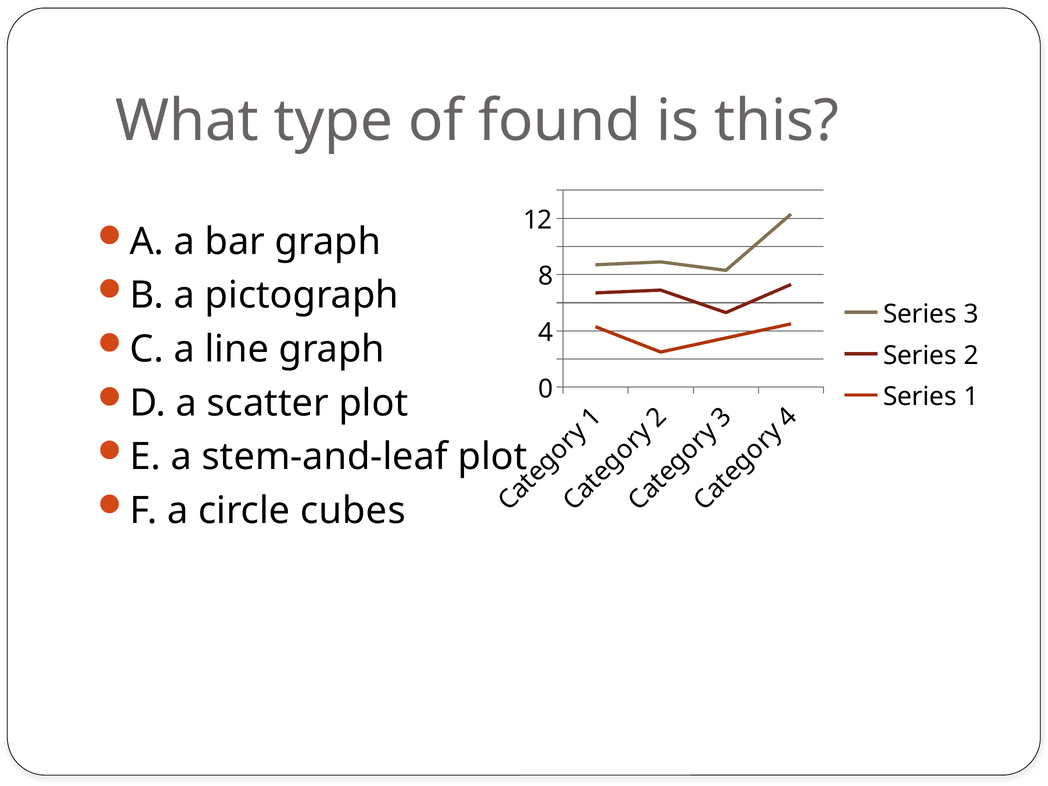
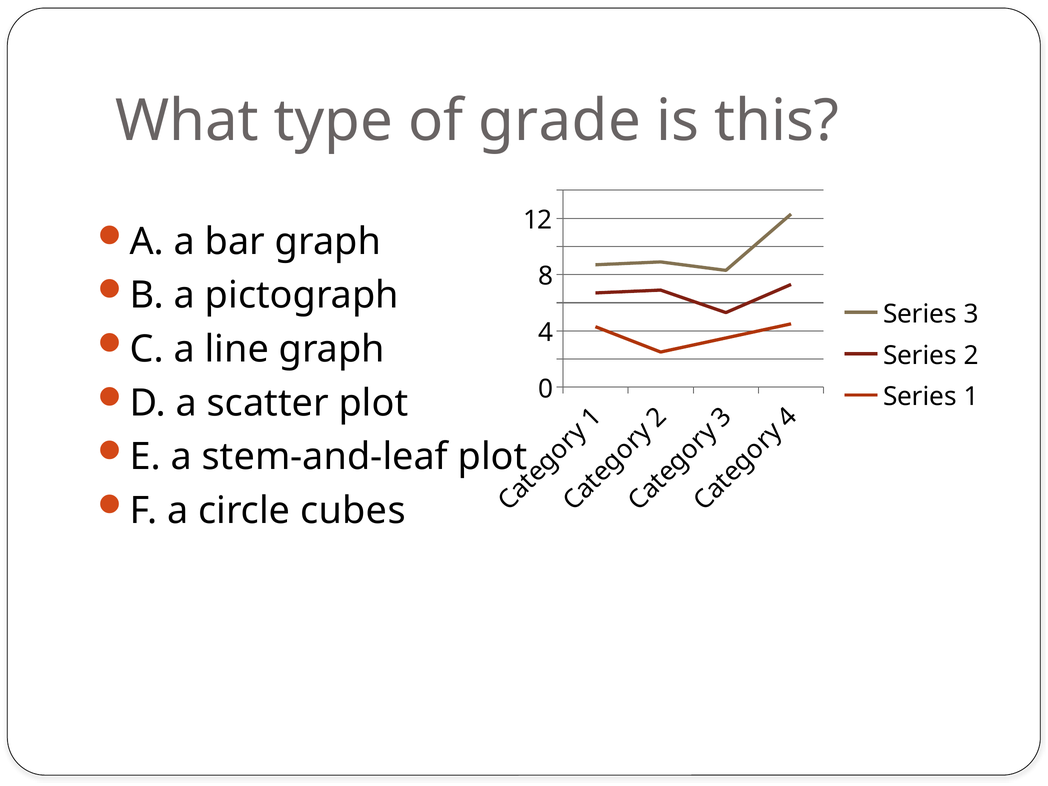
found: found -> grade (560, 121)
